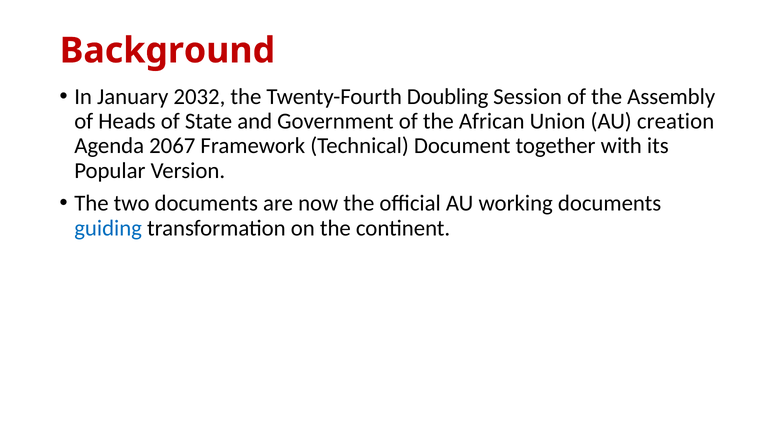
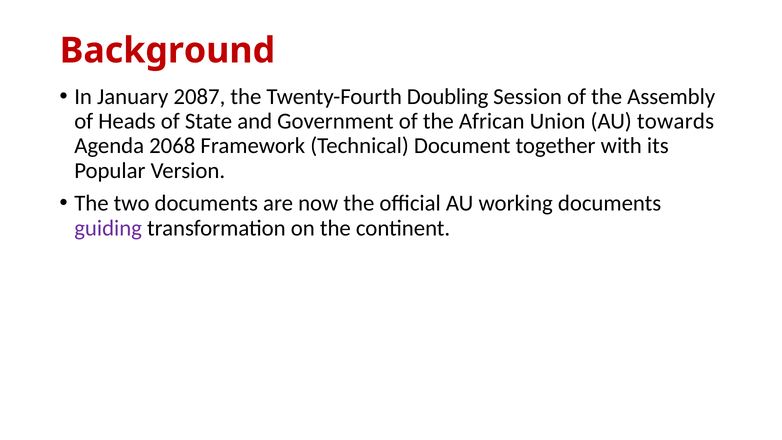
2032: 2032 -> 2087 (199, 97)
creation: creation -> towards (676, 121)
2067: 2067 -> 2068 (172, 146)
guiding colour: blue -> purple (108, 228)
